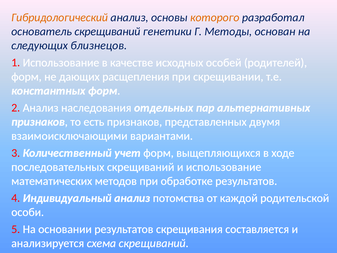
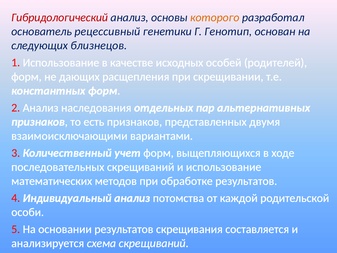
Гибридологический colour: orange -> red (60, 17)
основатель скрещиваний: скрещиваний -> рецессивный (107, 31)
Методы: Методы -> Генотип (228, 31)
